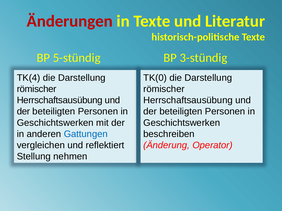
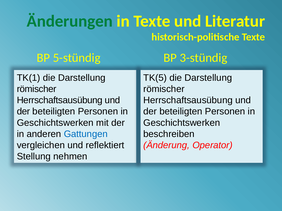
Änderungen colour: red -> green (70, 21)
TK(4: TK(4 -> TK(1 (29, 78)
TK(0: TK(0 -> TK(5 (155, 78)
